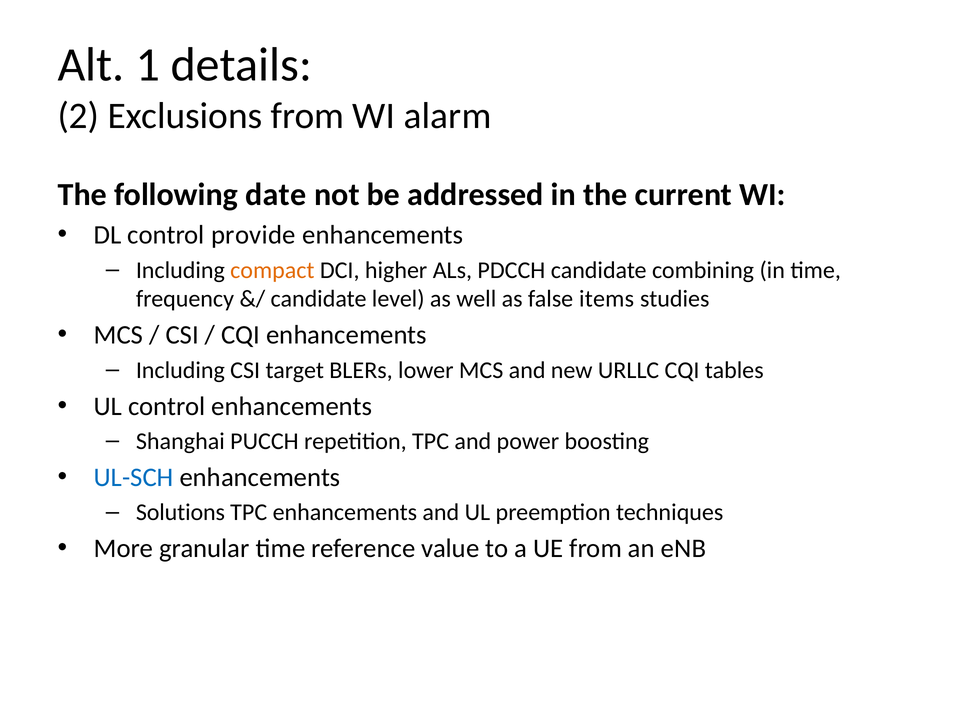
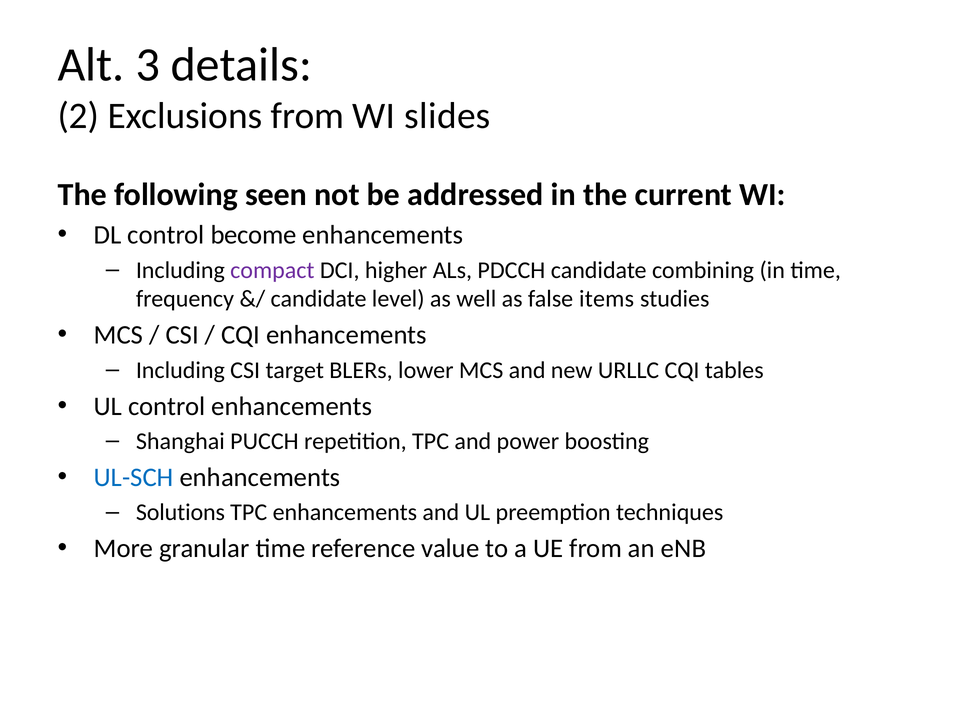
1: 1 -> 3 (148, 65)
alarm: alarm -> slides (447, 116)
date: date -> seen (276, 195)
provide: provide -> become (254, 235)
compact colour: orange -> purple (272, 270)
